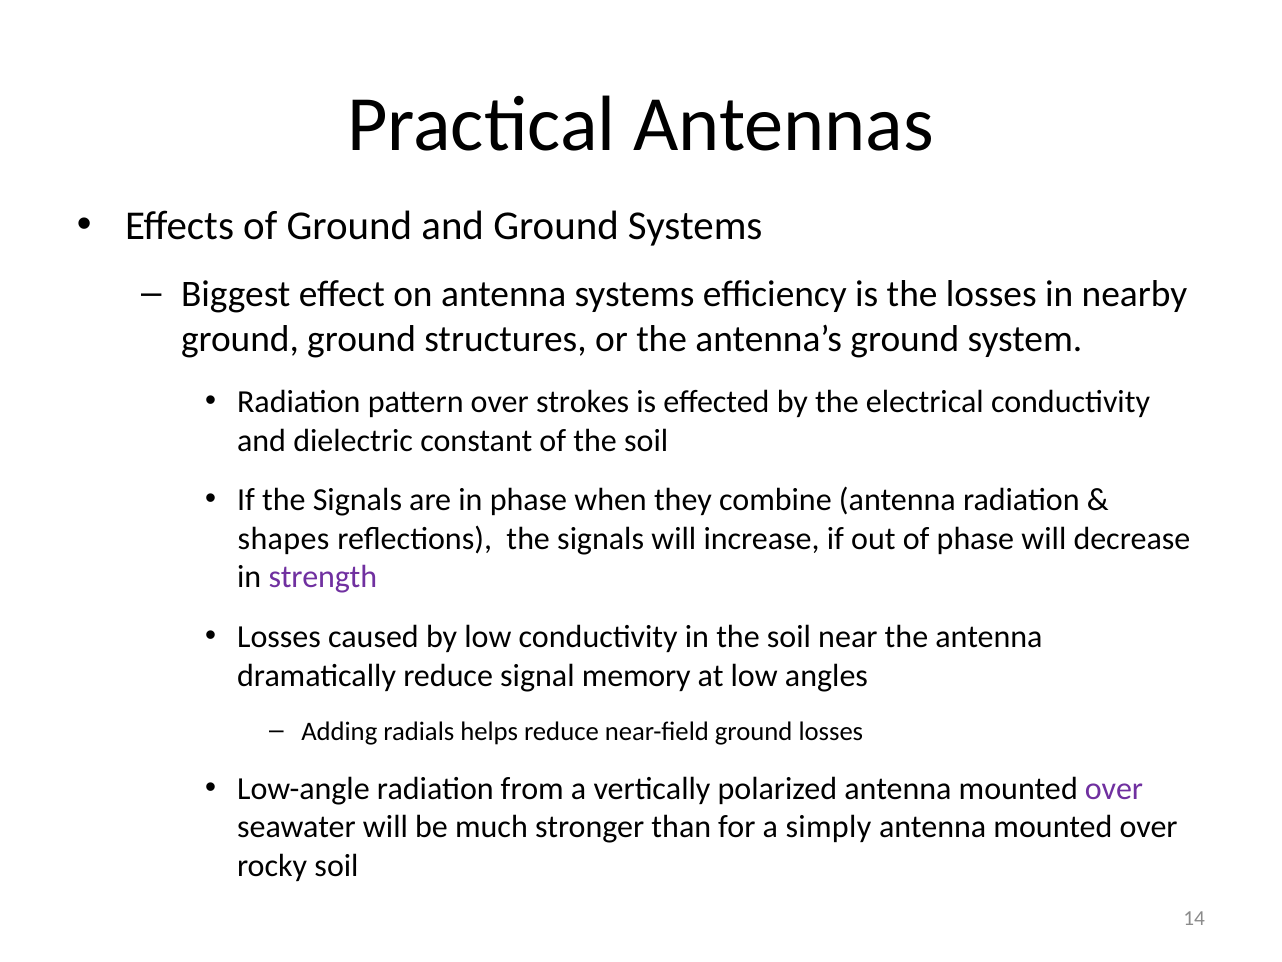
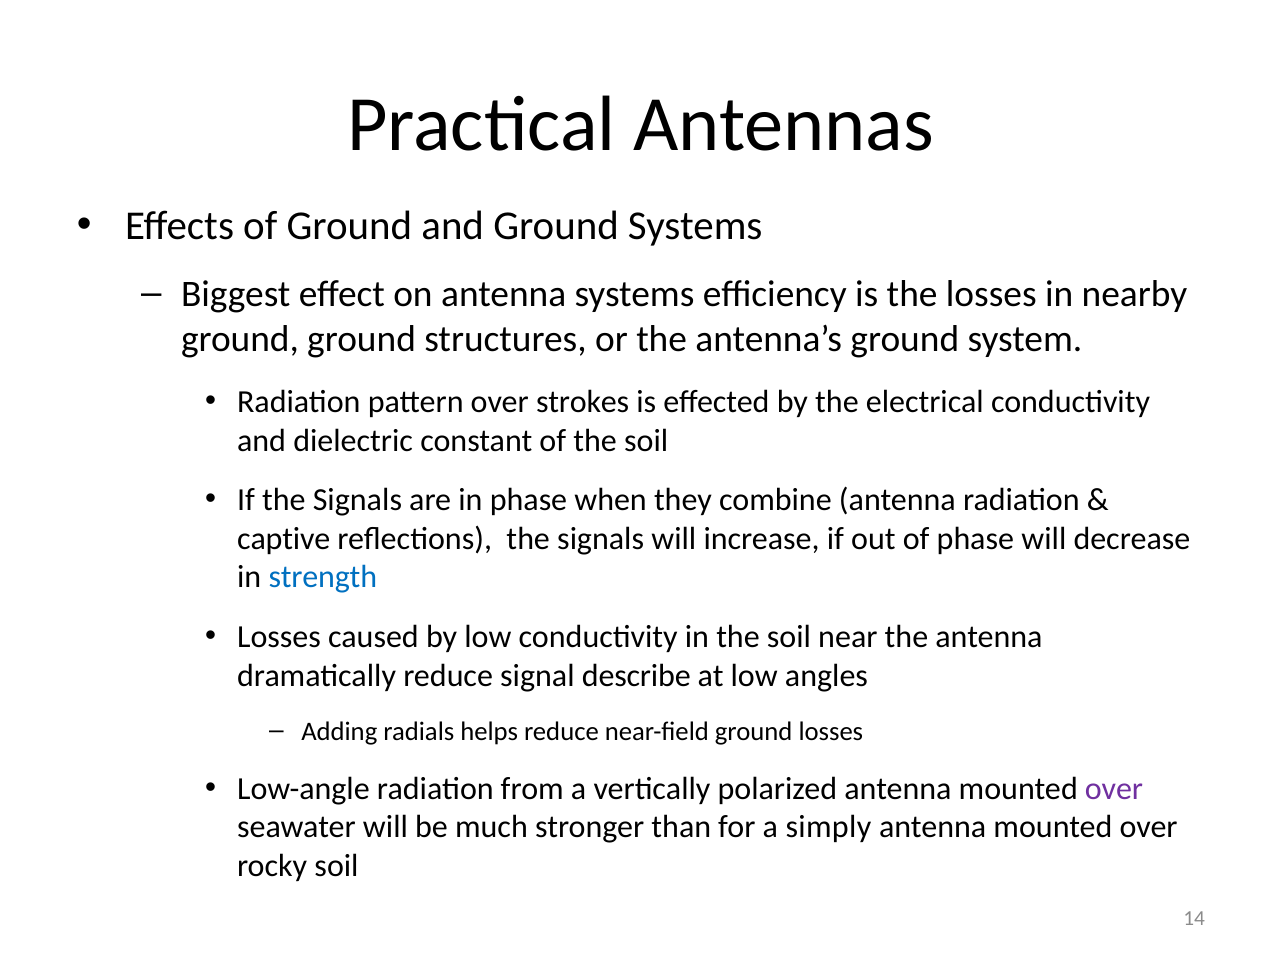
shapes: shapes -> captive (284, 538)
strength colour: purple -> blue (323, 577)
memory: memory -> describe (636, 675)
